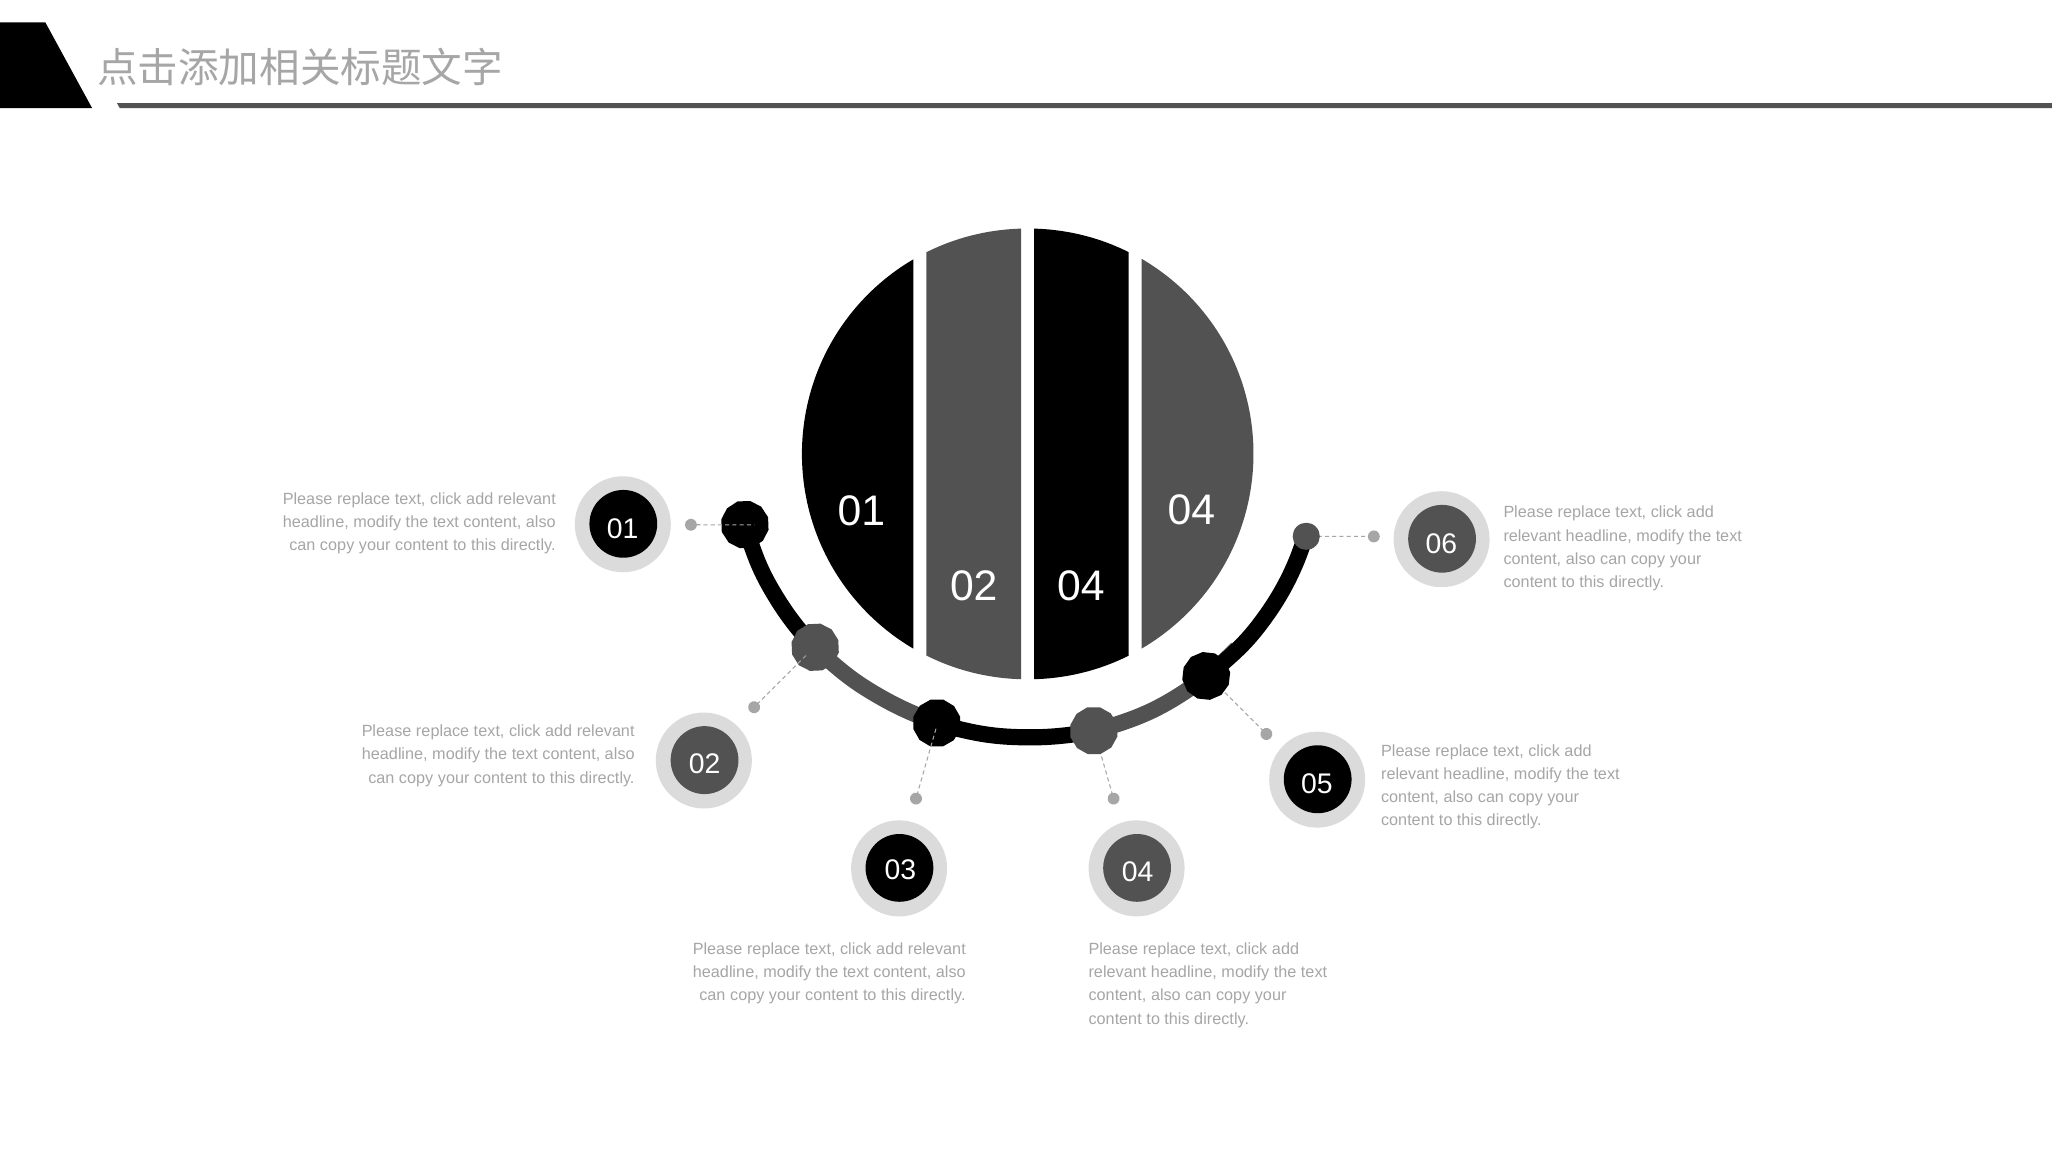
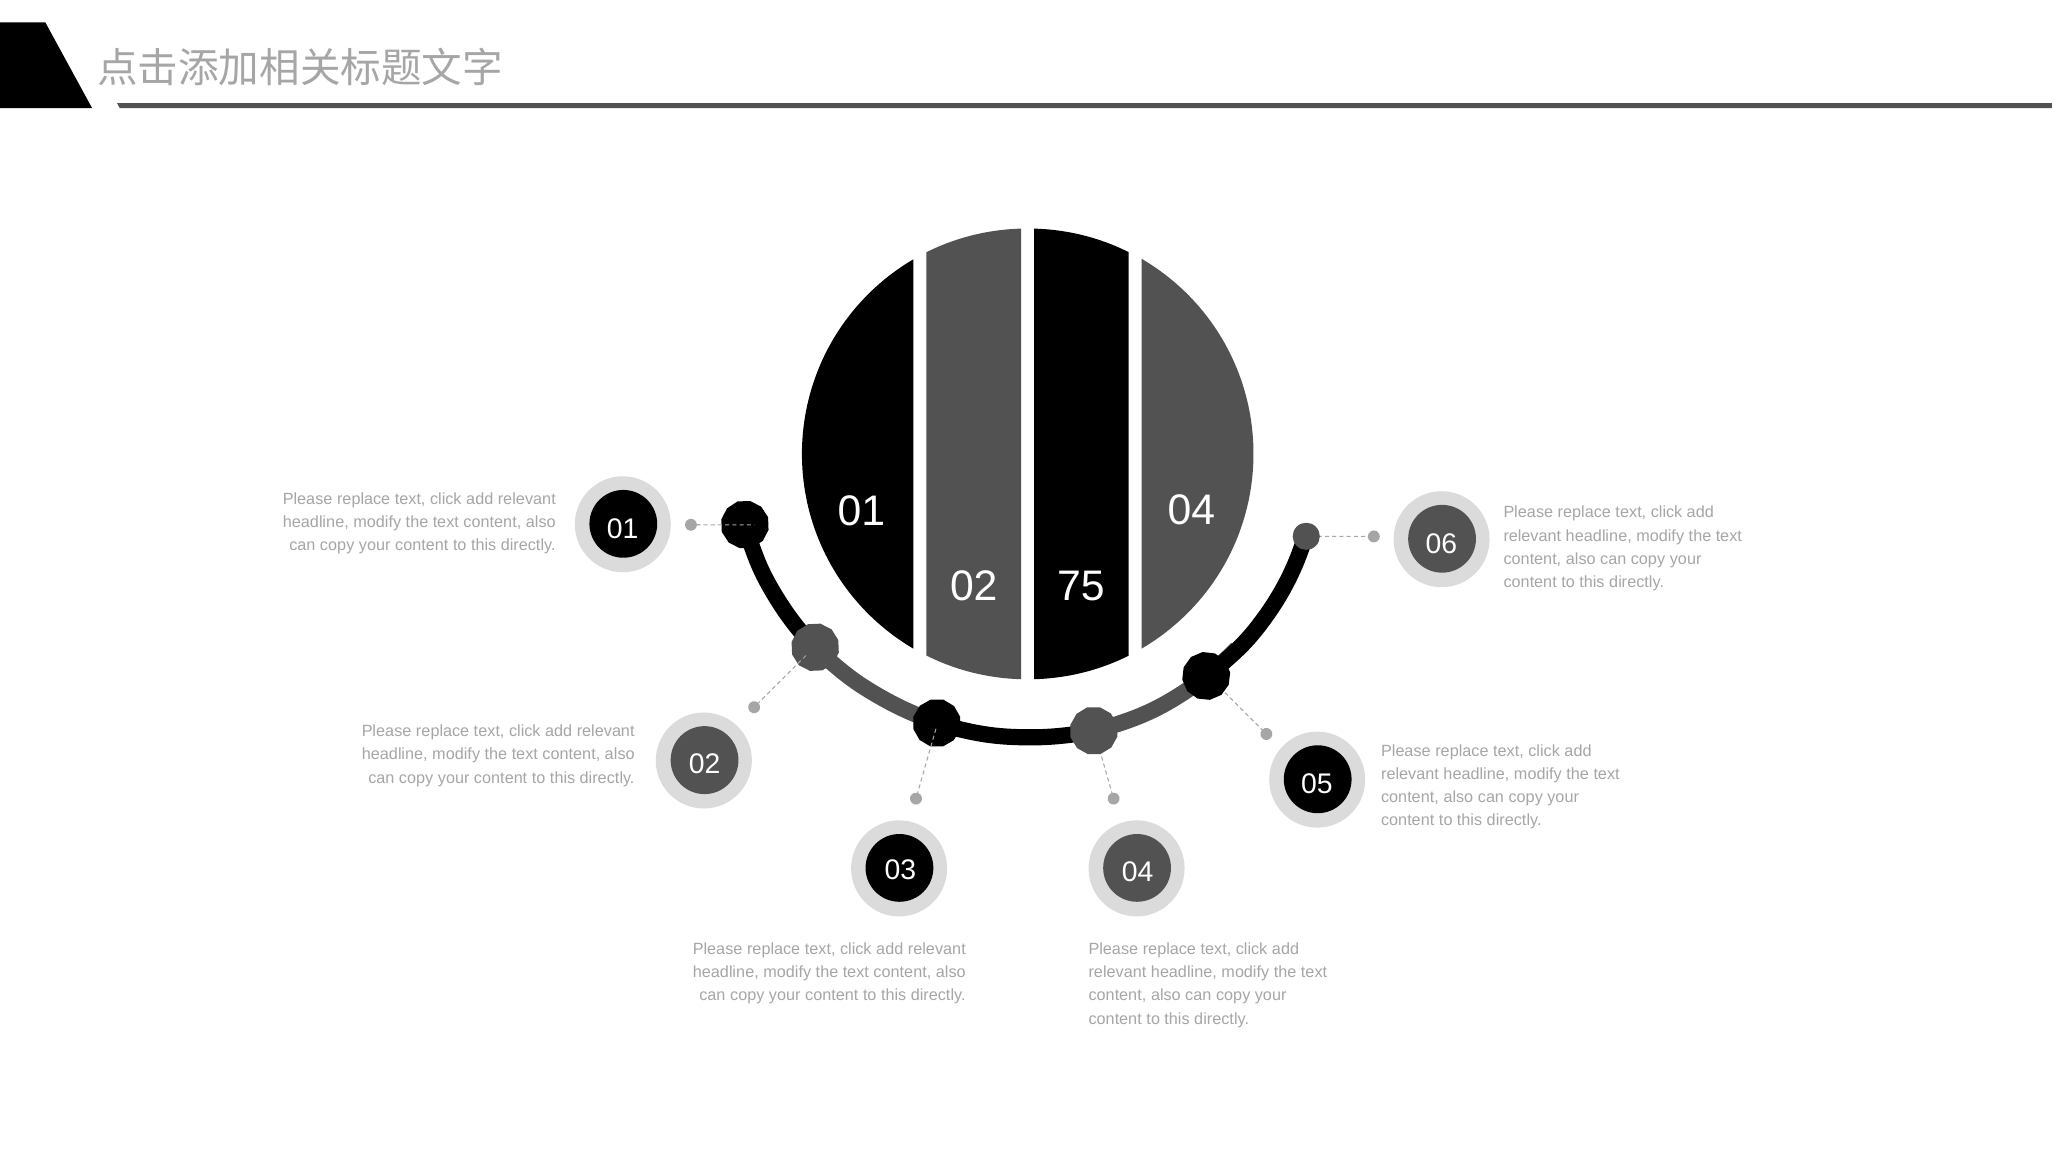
02 04: 04 -> 75 (1081, 587)
